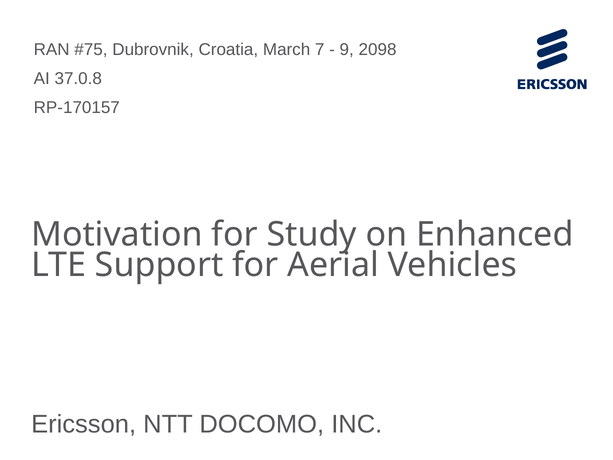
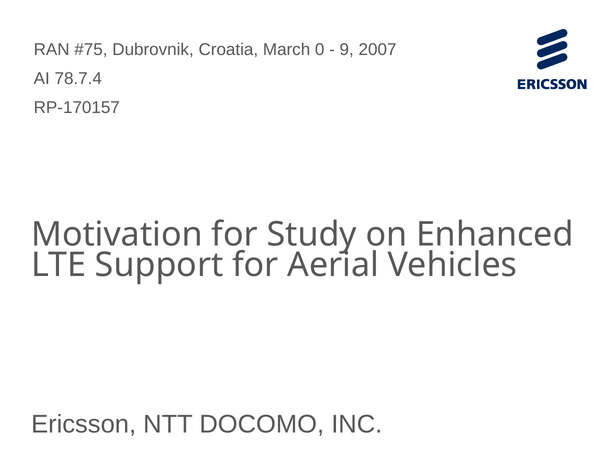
7: 7 -> 0 (320, 50)
2098: 2098 -> 2007 (378, 50)
37.0.8: 37.0.8 -> 78.7.4 (78, 79)
